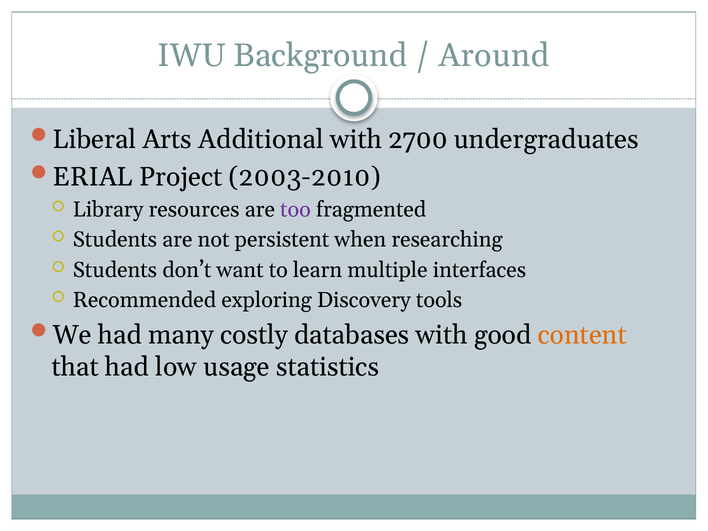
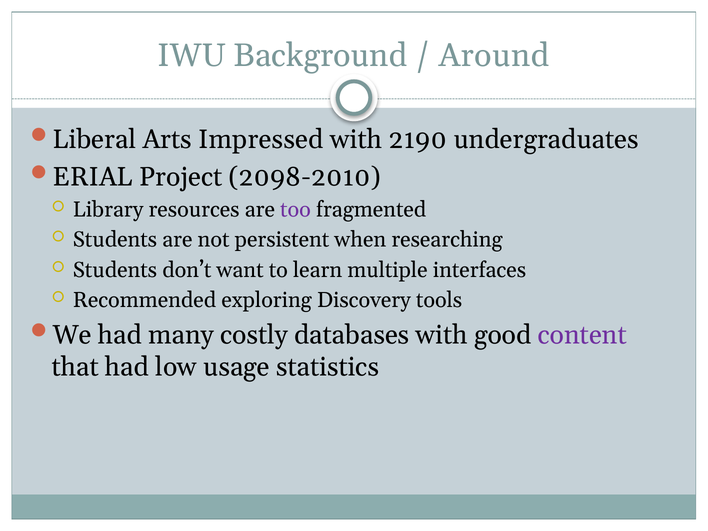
Additional: Additional -> Impressed (261, 140)
2700: 2700 -> 2190 (418, 140)
2003-2010: 2003-2010 -> 2098-2010 (305, 177)
content colour: orange -> purple (582, 335)
